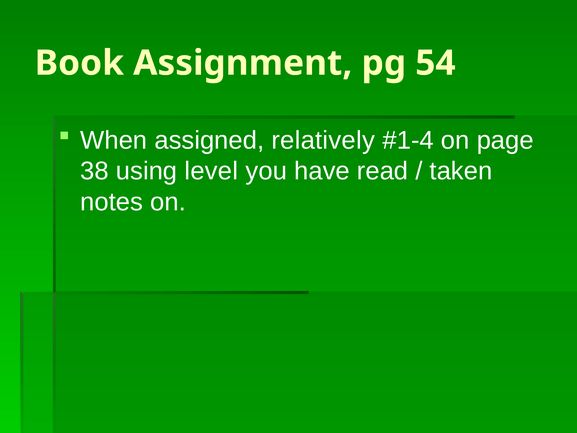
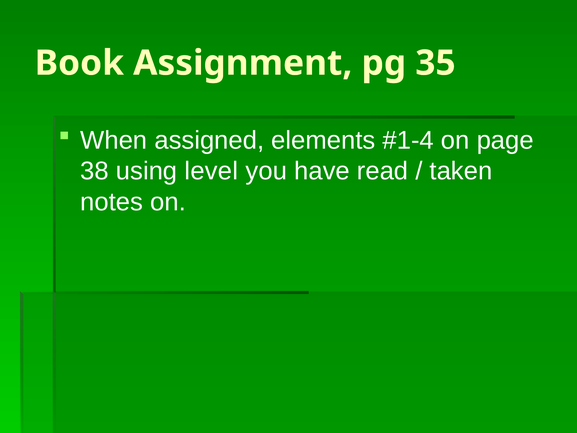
54: 54 -> 35 (435, 63)
relatively: relatively -> elements (323, 140)
